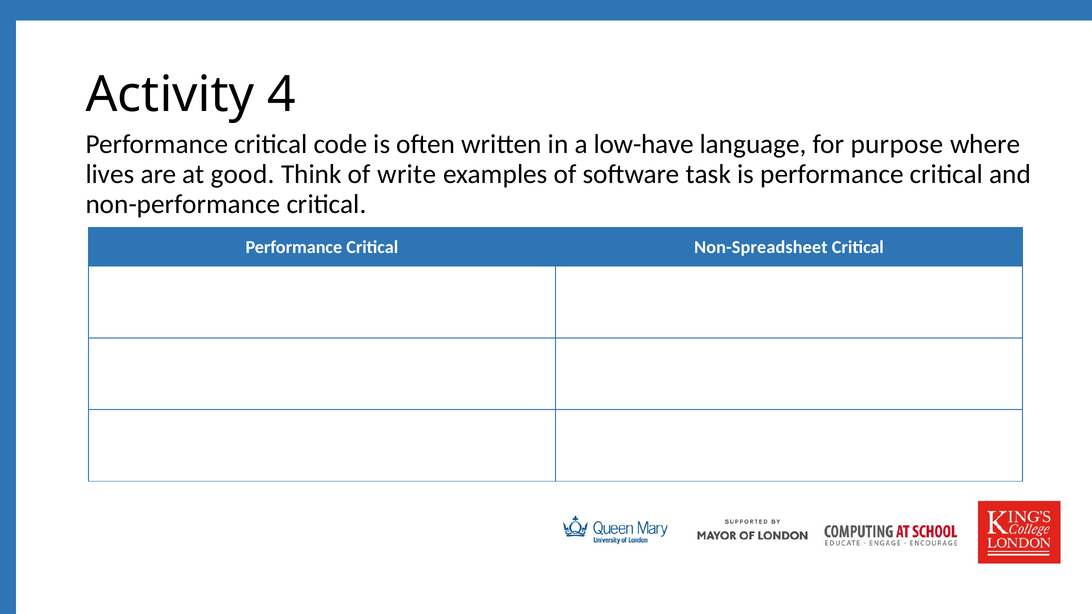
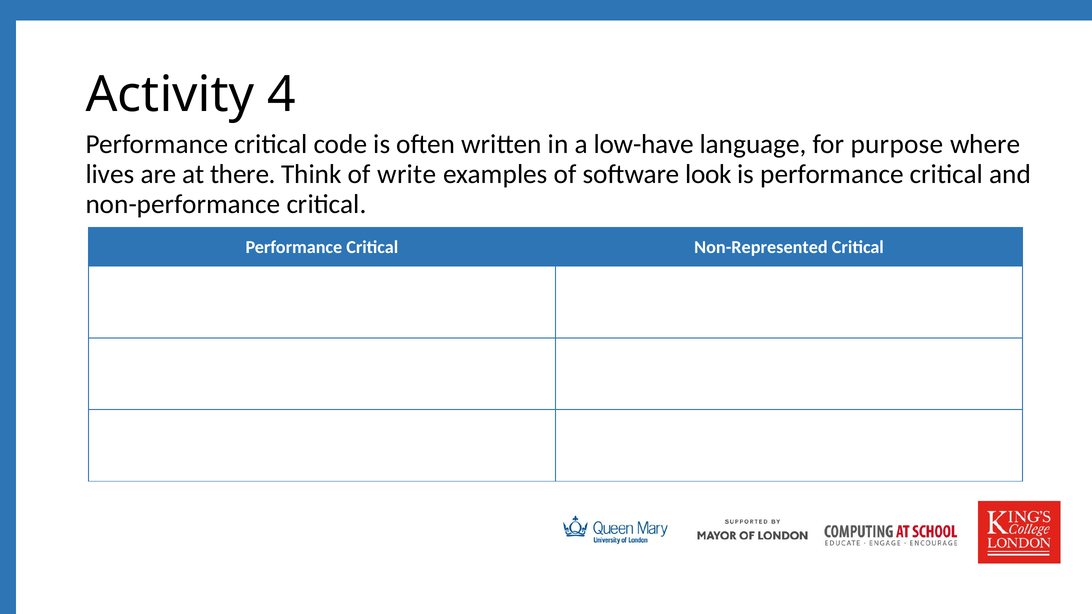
good: good -> there (243, 174)
task: task -> look (709, 174)
Non-Spreadsheet: Non-Spreadsheet -> Non-Represented (761, 247)
